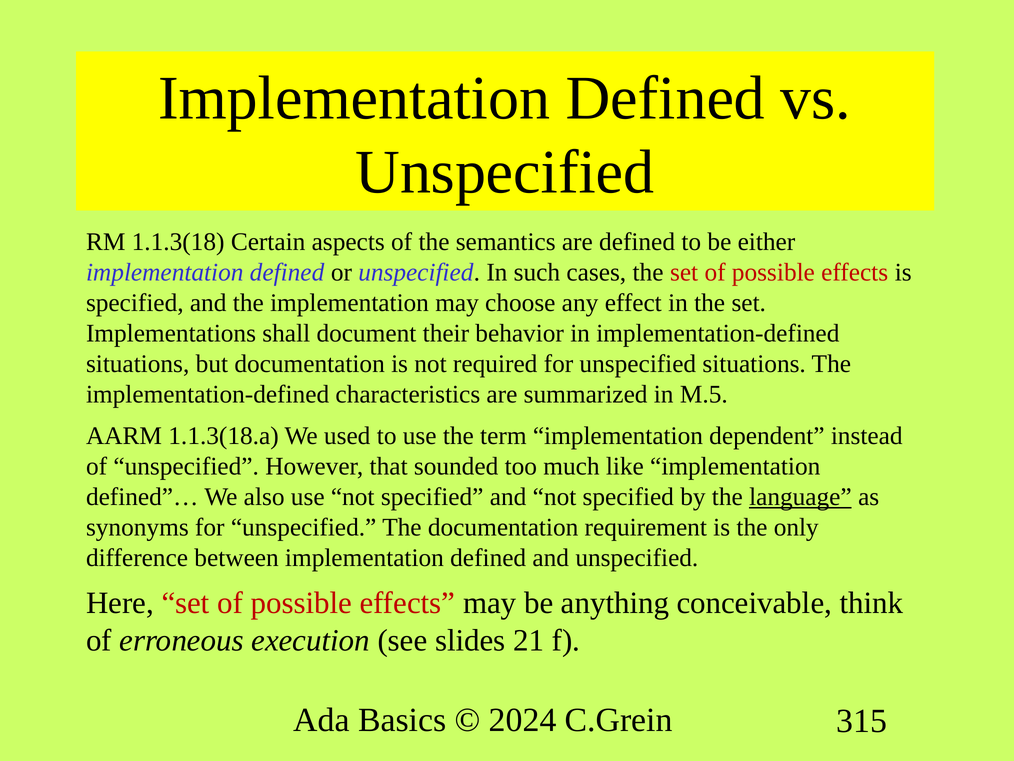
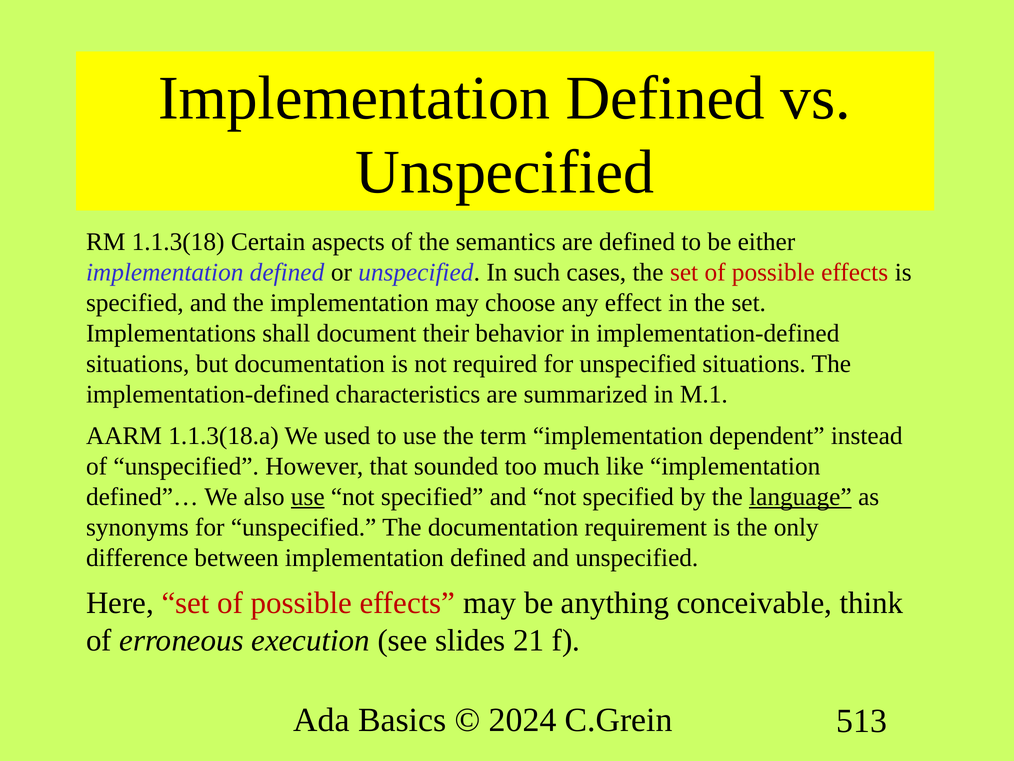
M.5: M.5 -> M.1 (704, 394)
use underline: none -> present (308, 496)
315: 315 -> 513 (862, 721)
